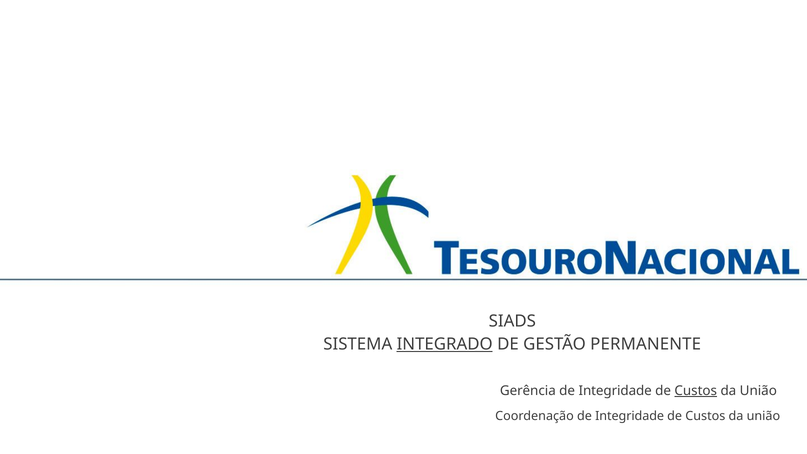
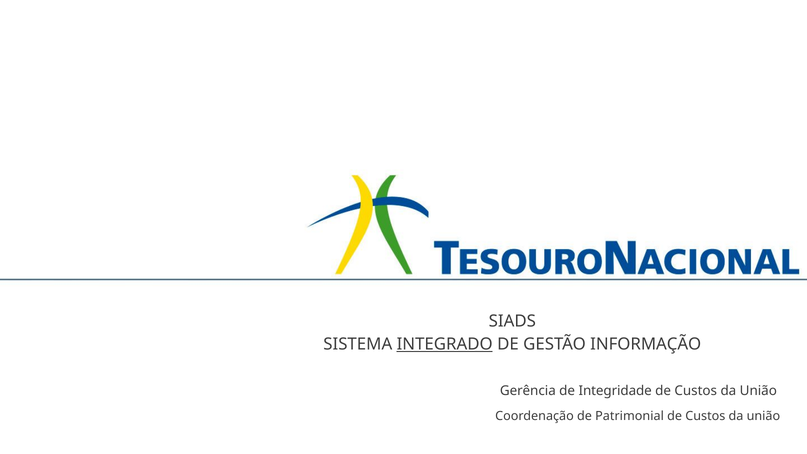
PERMANENTE: PERMANENTE -> INFORMAÇÃO (646, 344)
Custos underline: present -> none (696, 391)
Coordenação de Integridade: Integridade -> Patrimonial (630, 416)
